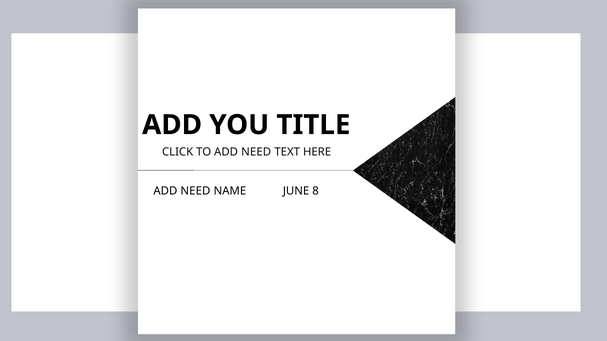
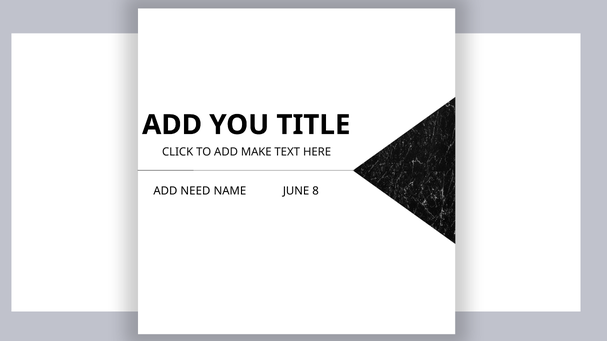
TO ADD NEED: NEED -> MAKE (256, 152)
